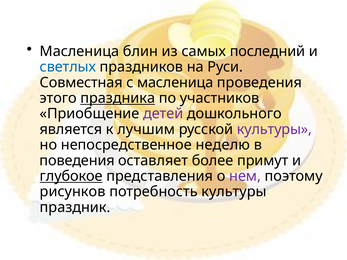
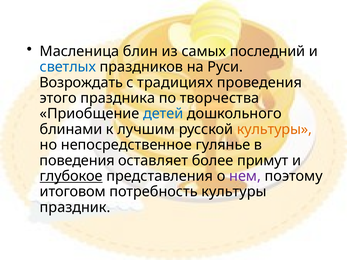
Совместная: Совместная -> Возрождать (81, 83)
с масленица: масленица -> традициях (175, 83)
праздника underline: present -> none (118, 98)
участников: участников -> творчества (220, 98)
детей colour: purple -> blue (163, 114)
является: является -> блинами (71, 129)
культуры colour: purple -> orange (274, 129)
неделю: неделю -> гулянье (223, 145)
рисунков: рисунков -> итоговом (73, 192)
